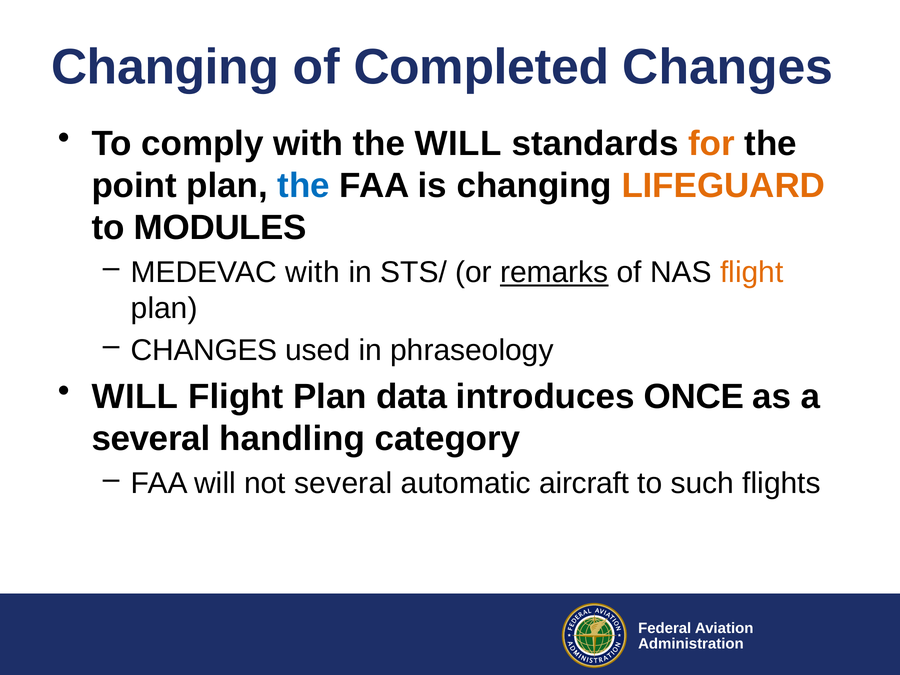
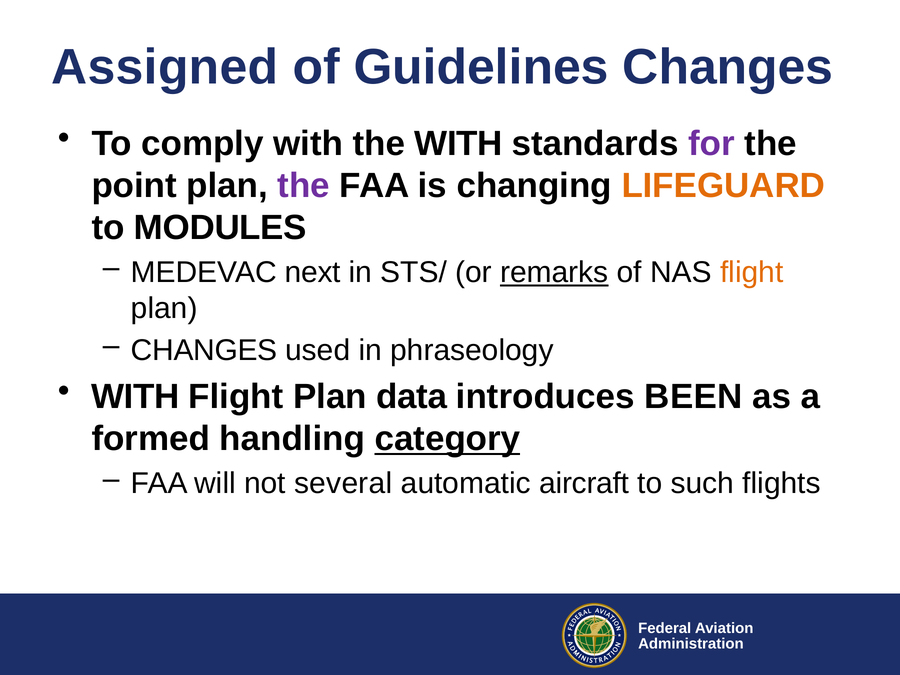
Changing: Changing -> Assigned (165, 67)
Completed: Completed -> Guidelines (481, 67)
the WILL: WILL -> WITH (459, 144)
for colour: orange -> purple (711, 144)
the colour: blue -> purple (304, 186)
MEDEVAC with: with -> next (313, 272)
WILL: WILL -> WITH (135, 397)
ONCE: ONCE -> BEEN (694, 397)
several: several -> formed (151, 439)
category underline: none -> present (447, 439)
